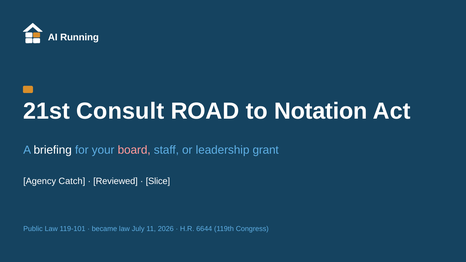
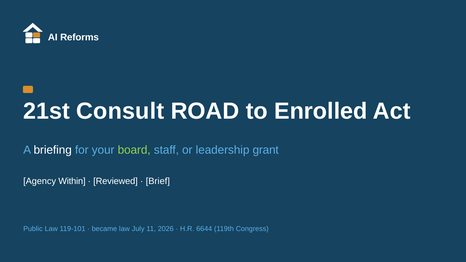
Running: Running -> Reforms (80, 37)
Notation: Notation -> Enrolled (321, 111)
board colour: pink -> light green (134, 150)
Catch: Catch -> Within (72, 181)
Slice: Slice -> Brief (158, 181)
